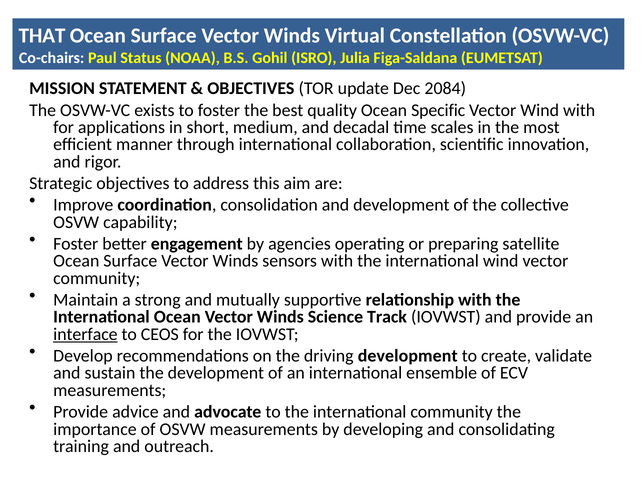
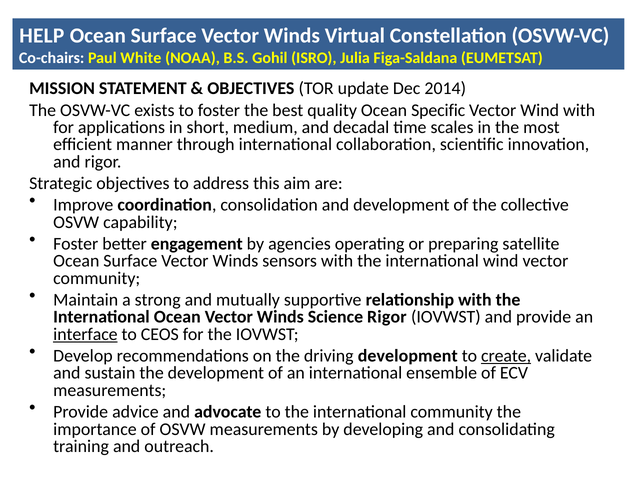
THAT: THAT -> HELP (42, 36)
Status: Status -> White (141, 58)
2084: 2084 -> 2014 (445, 88)
Science Track: Track -> Rigor (387, 317)
create underline: none -> present (506, 356)
